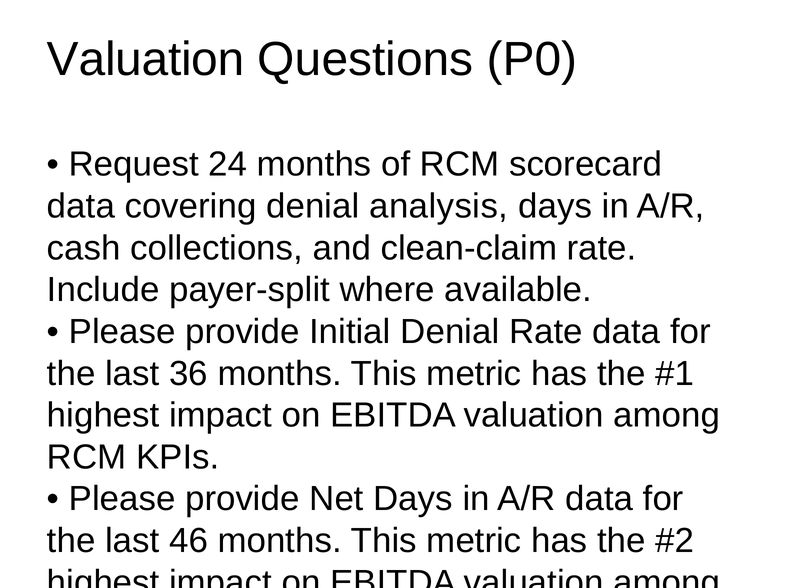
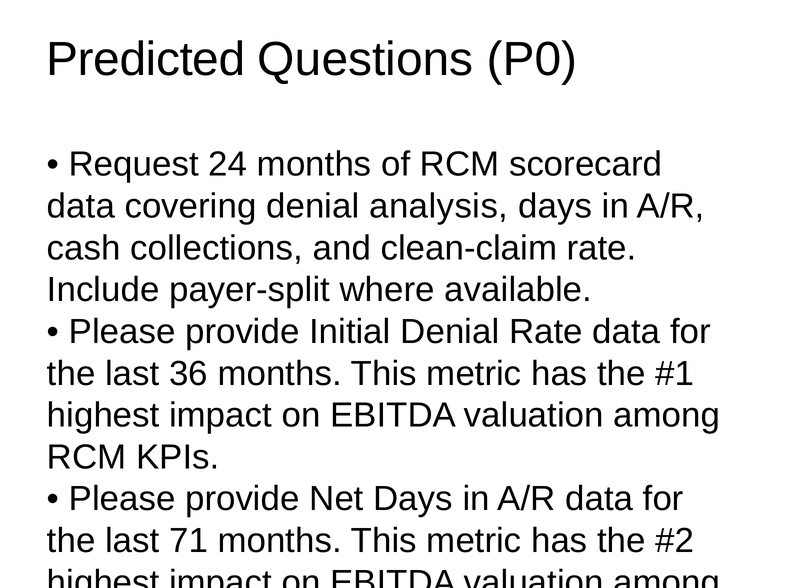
Valuation: Valuation -> Predicted (146, 60)
46: 46 -> 71 (189, 542)
